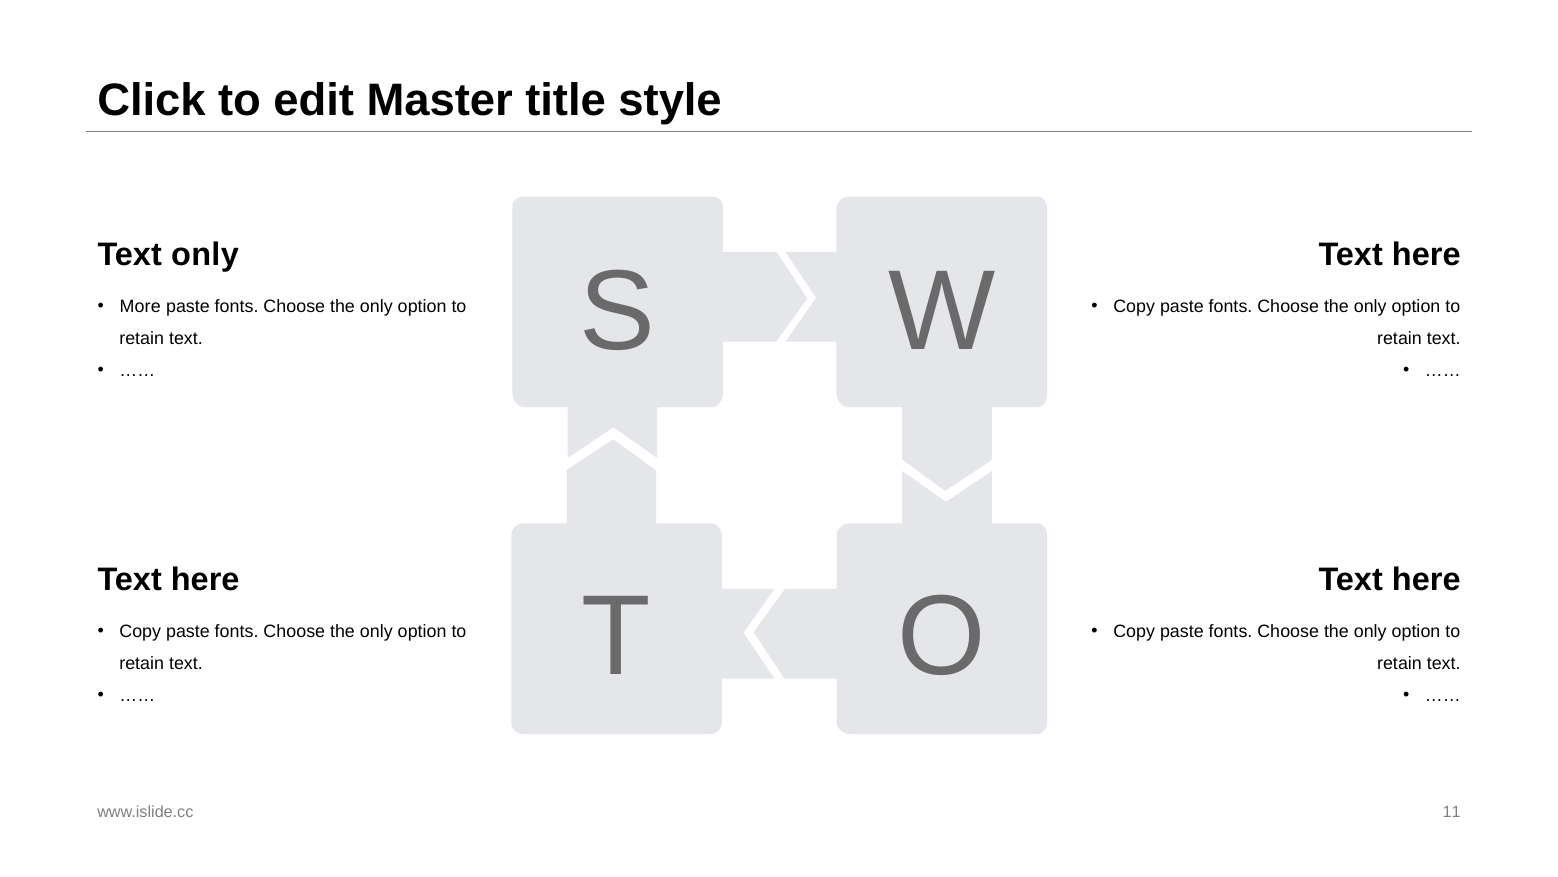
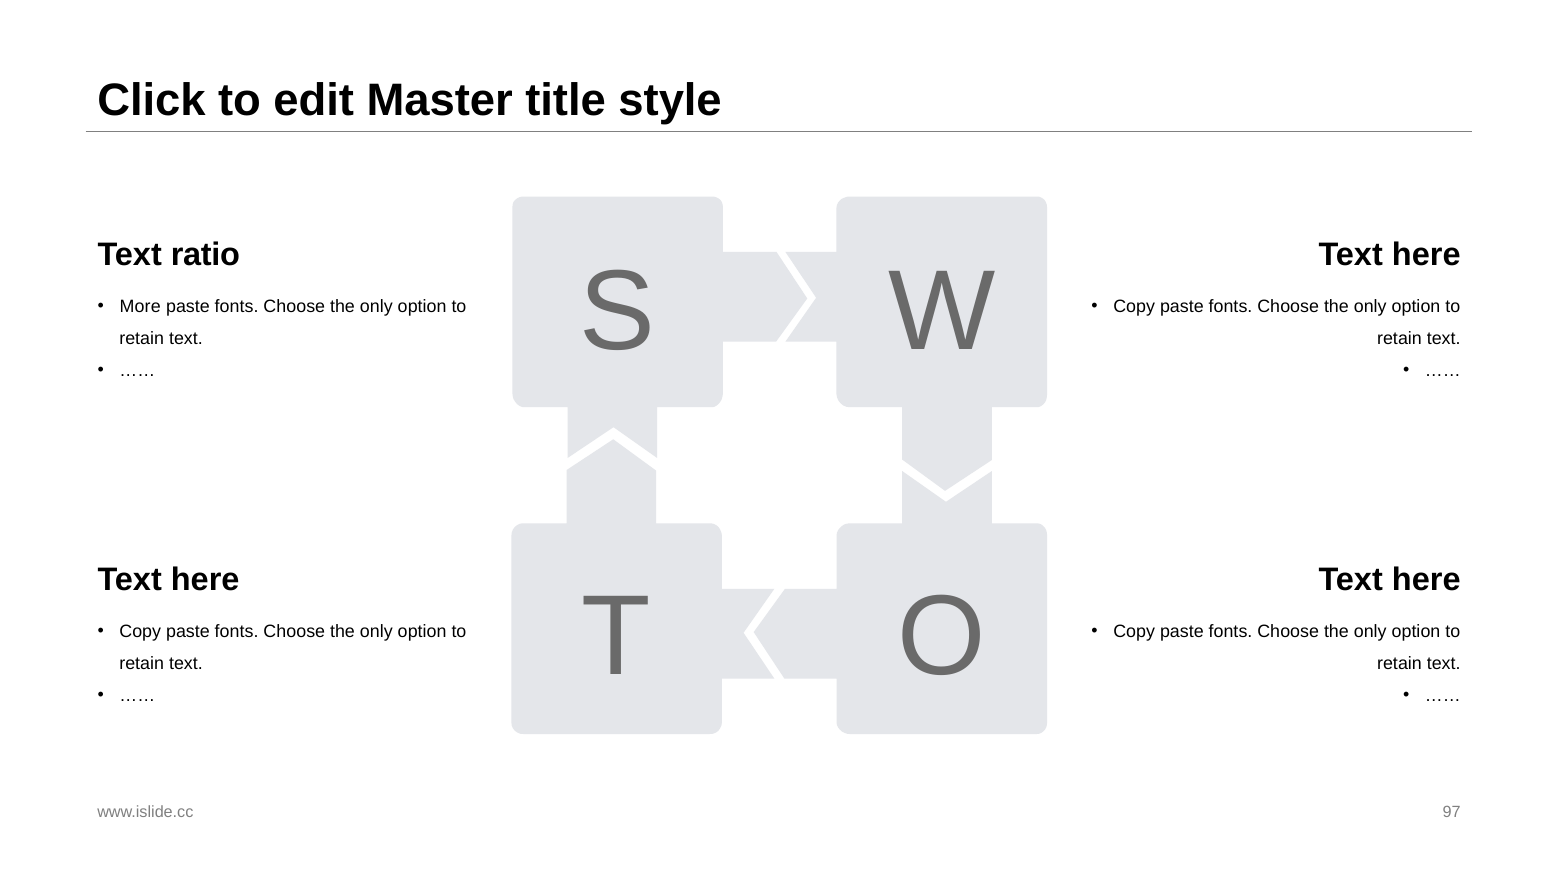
Text only: only -> ratio (205, 254)
11: 11 -> 97 (1452, 812)
